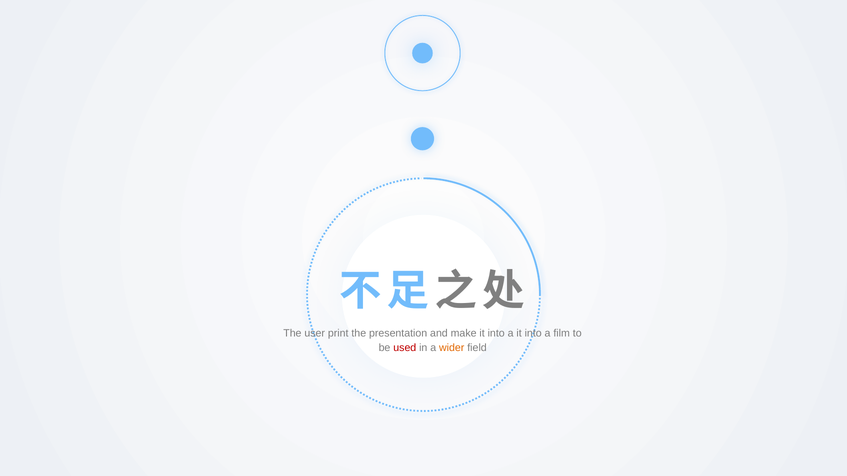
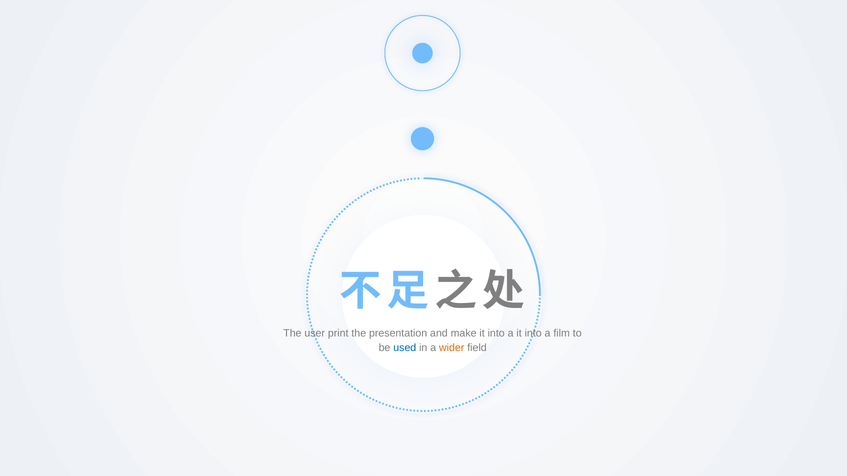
used colour: red -> blue (405, 348)
